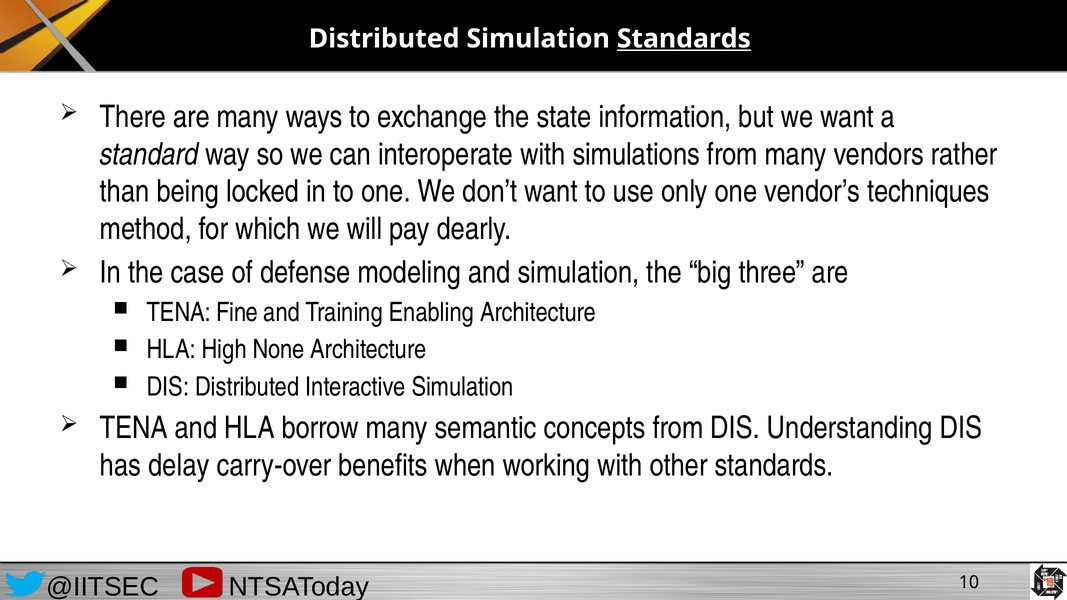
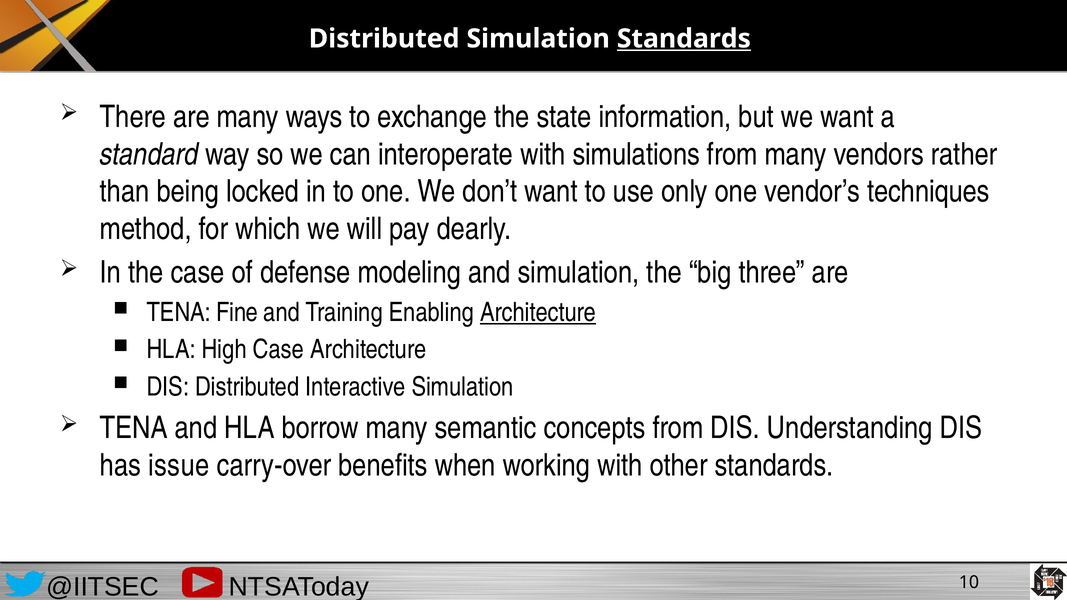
Architecture underline: none -> present (538, 312)
High None: None -> Case (278, 350)
delay: delay -> issue (179, 466)
